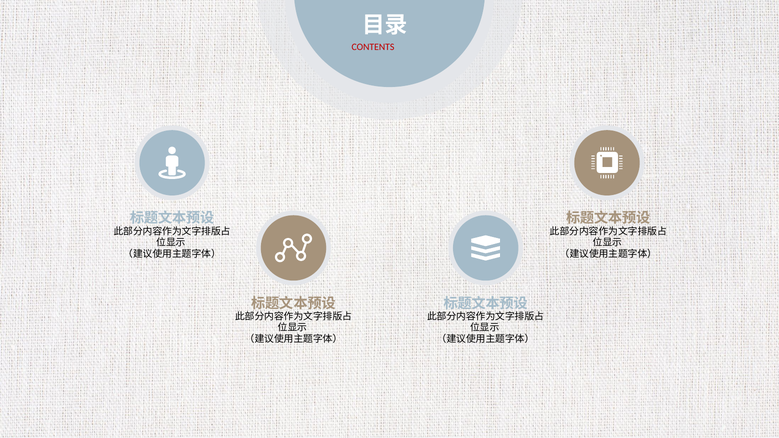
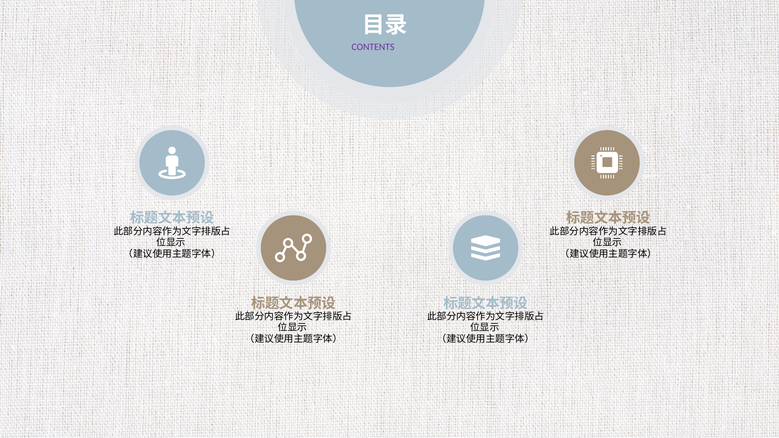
CONTENTS colour: red -> purple (373, 47)
